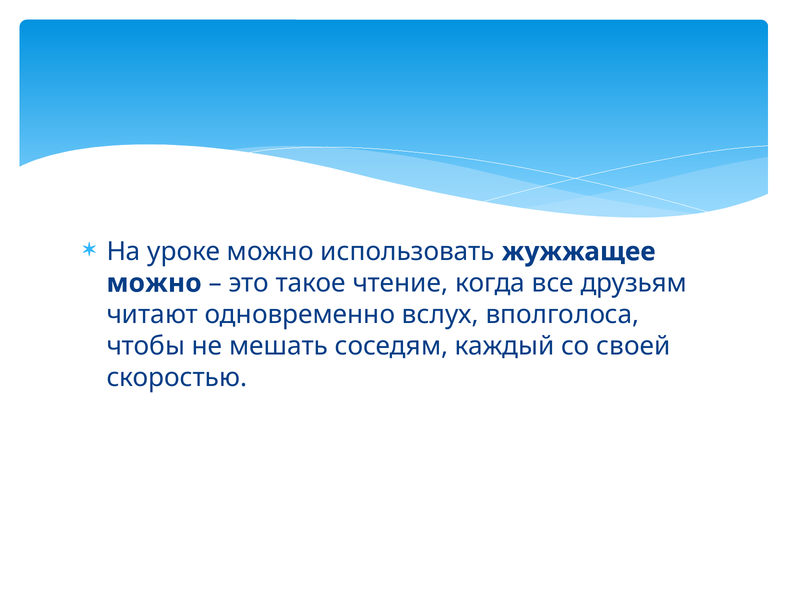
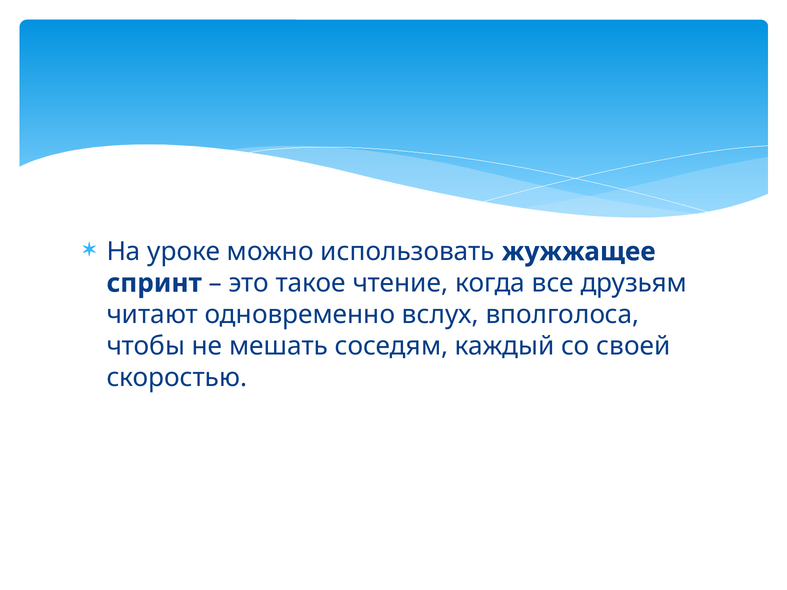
можно: можно -> спринт (154, 283)
